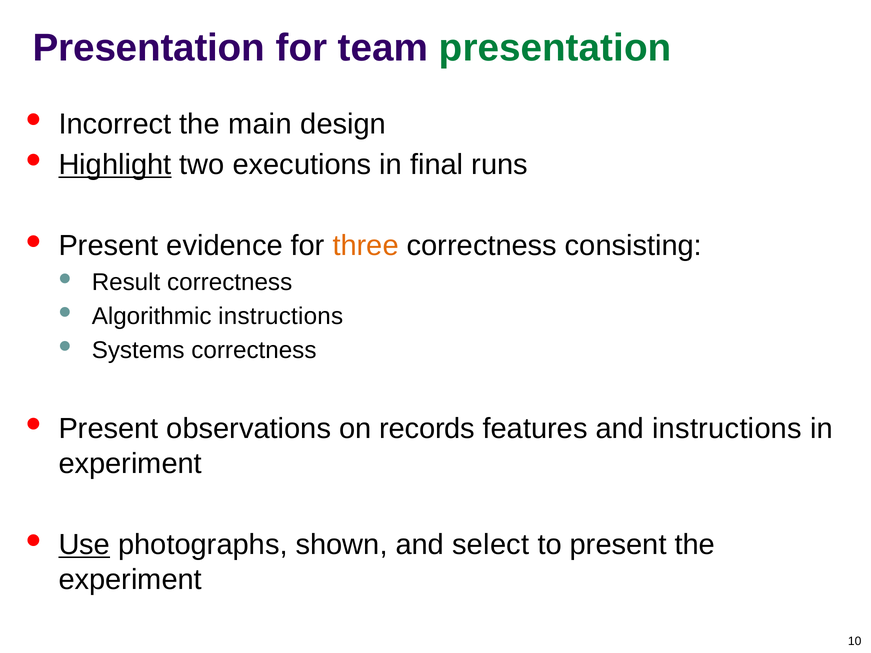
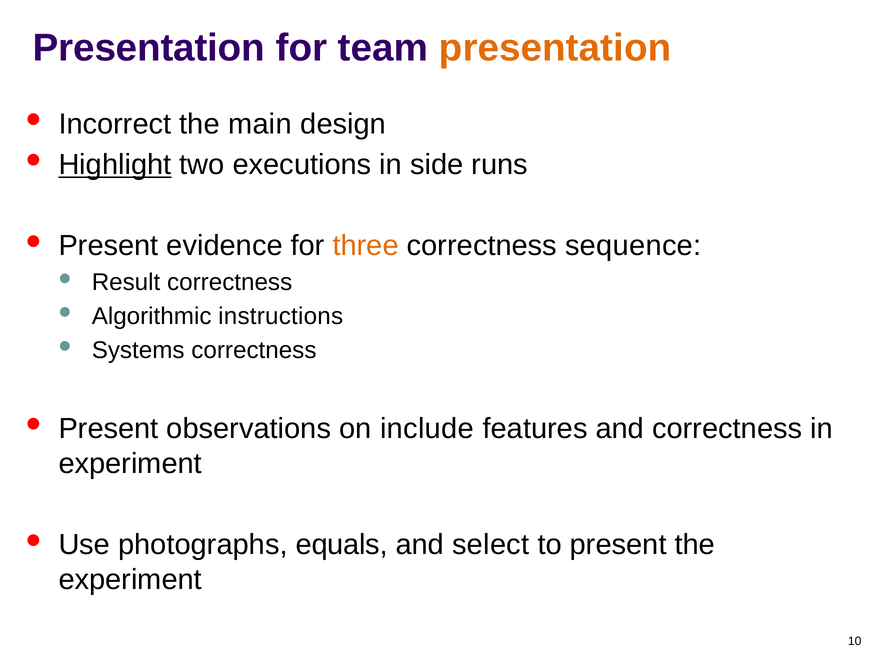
presentation colour: green -> orange (555, 48)
final: final -> side (437, 165)
consisting: consisting -> sequence (633, 246)
records: records -> include (427, 429)
and instructions: instructions -> correctness (727, 429)
Use underline: present -> none (84, 545)
shown: shown -> equals (342, 545)
